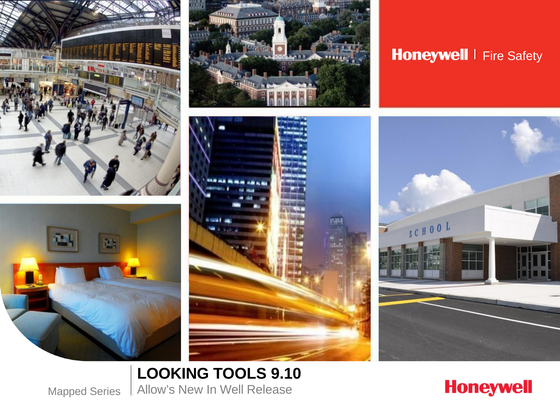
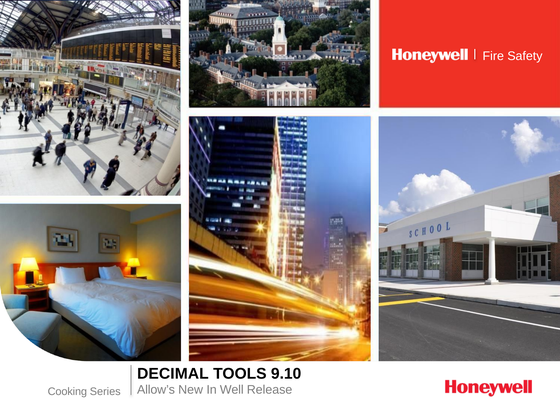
LOOKING: LOOKING -> DECIMAL (173, 374)
Mapped: Mapped -> Cooking (67, 391)
